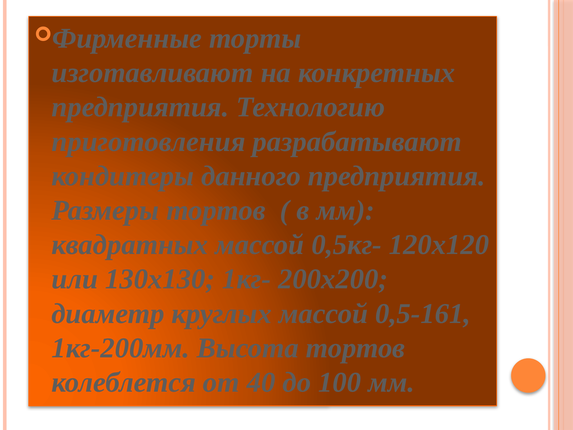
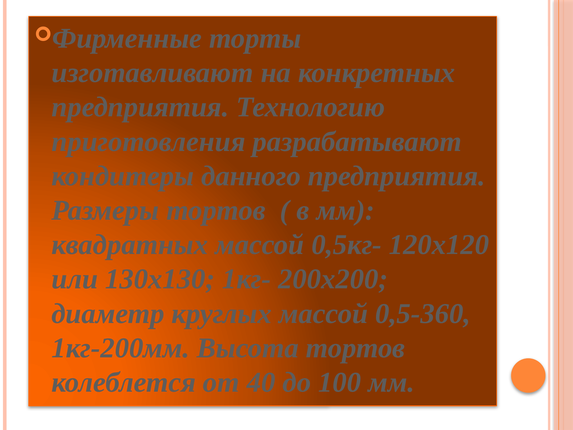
0,5-161: 0,5-161 -> 0,5-360 (423, 313)
